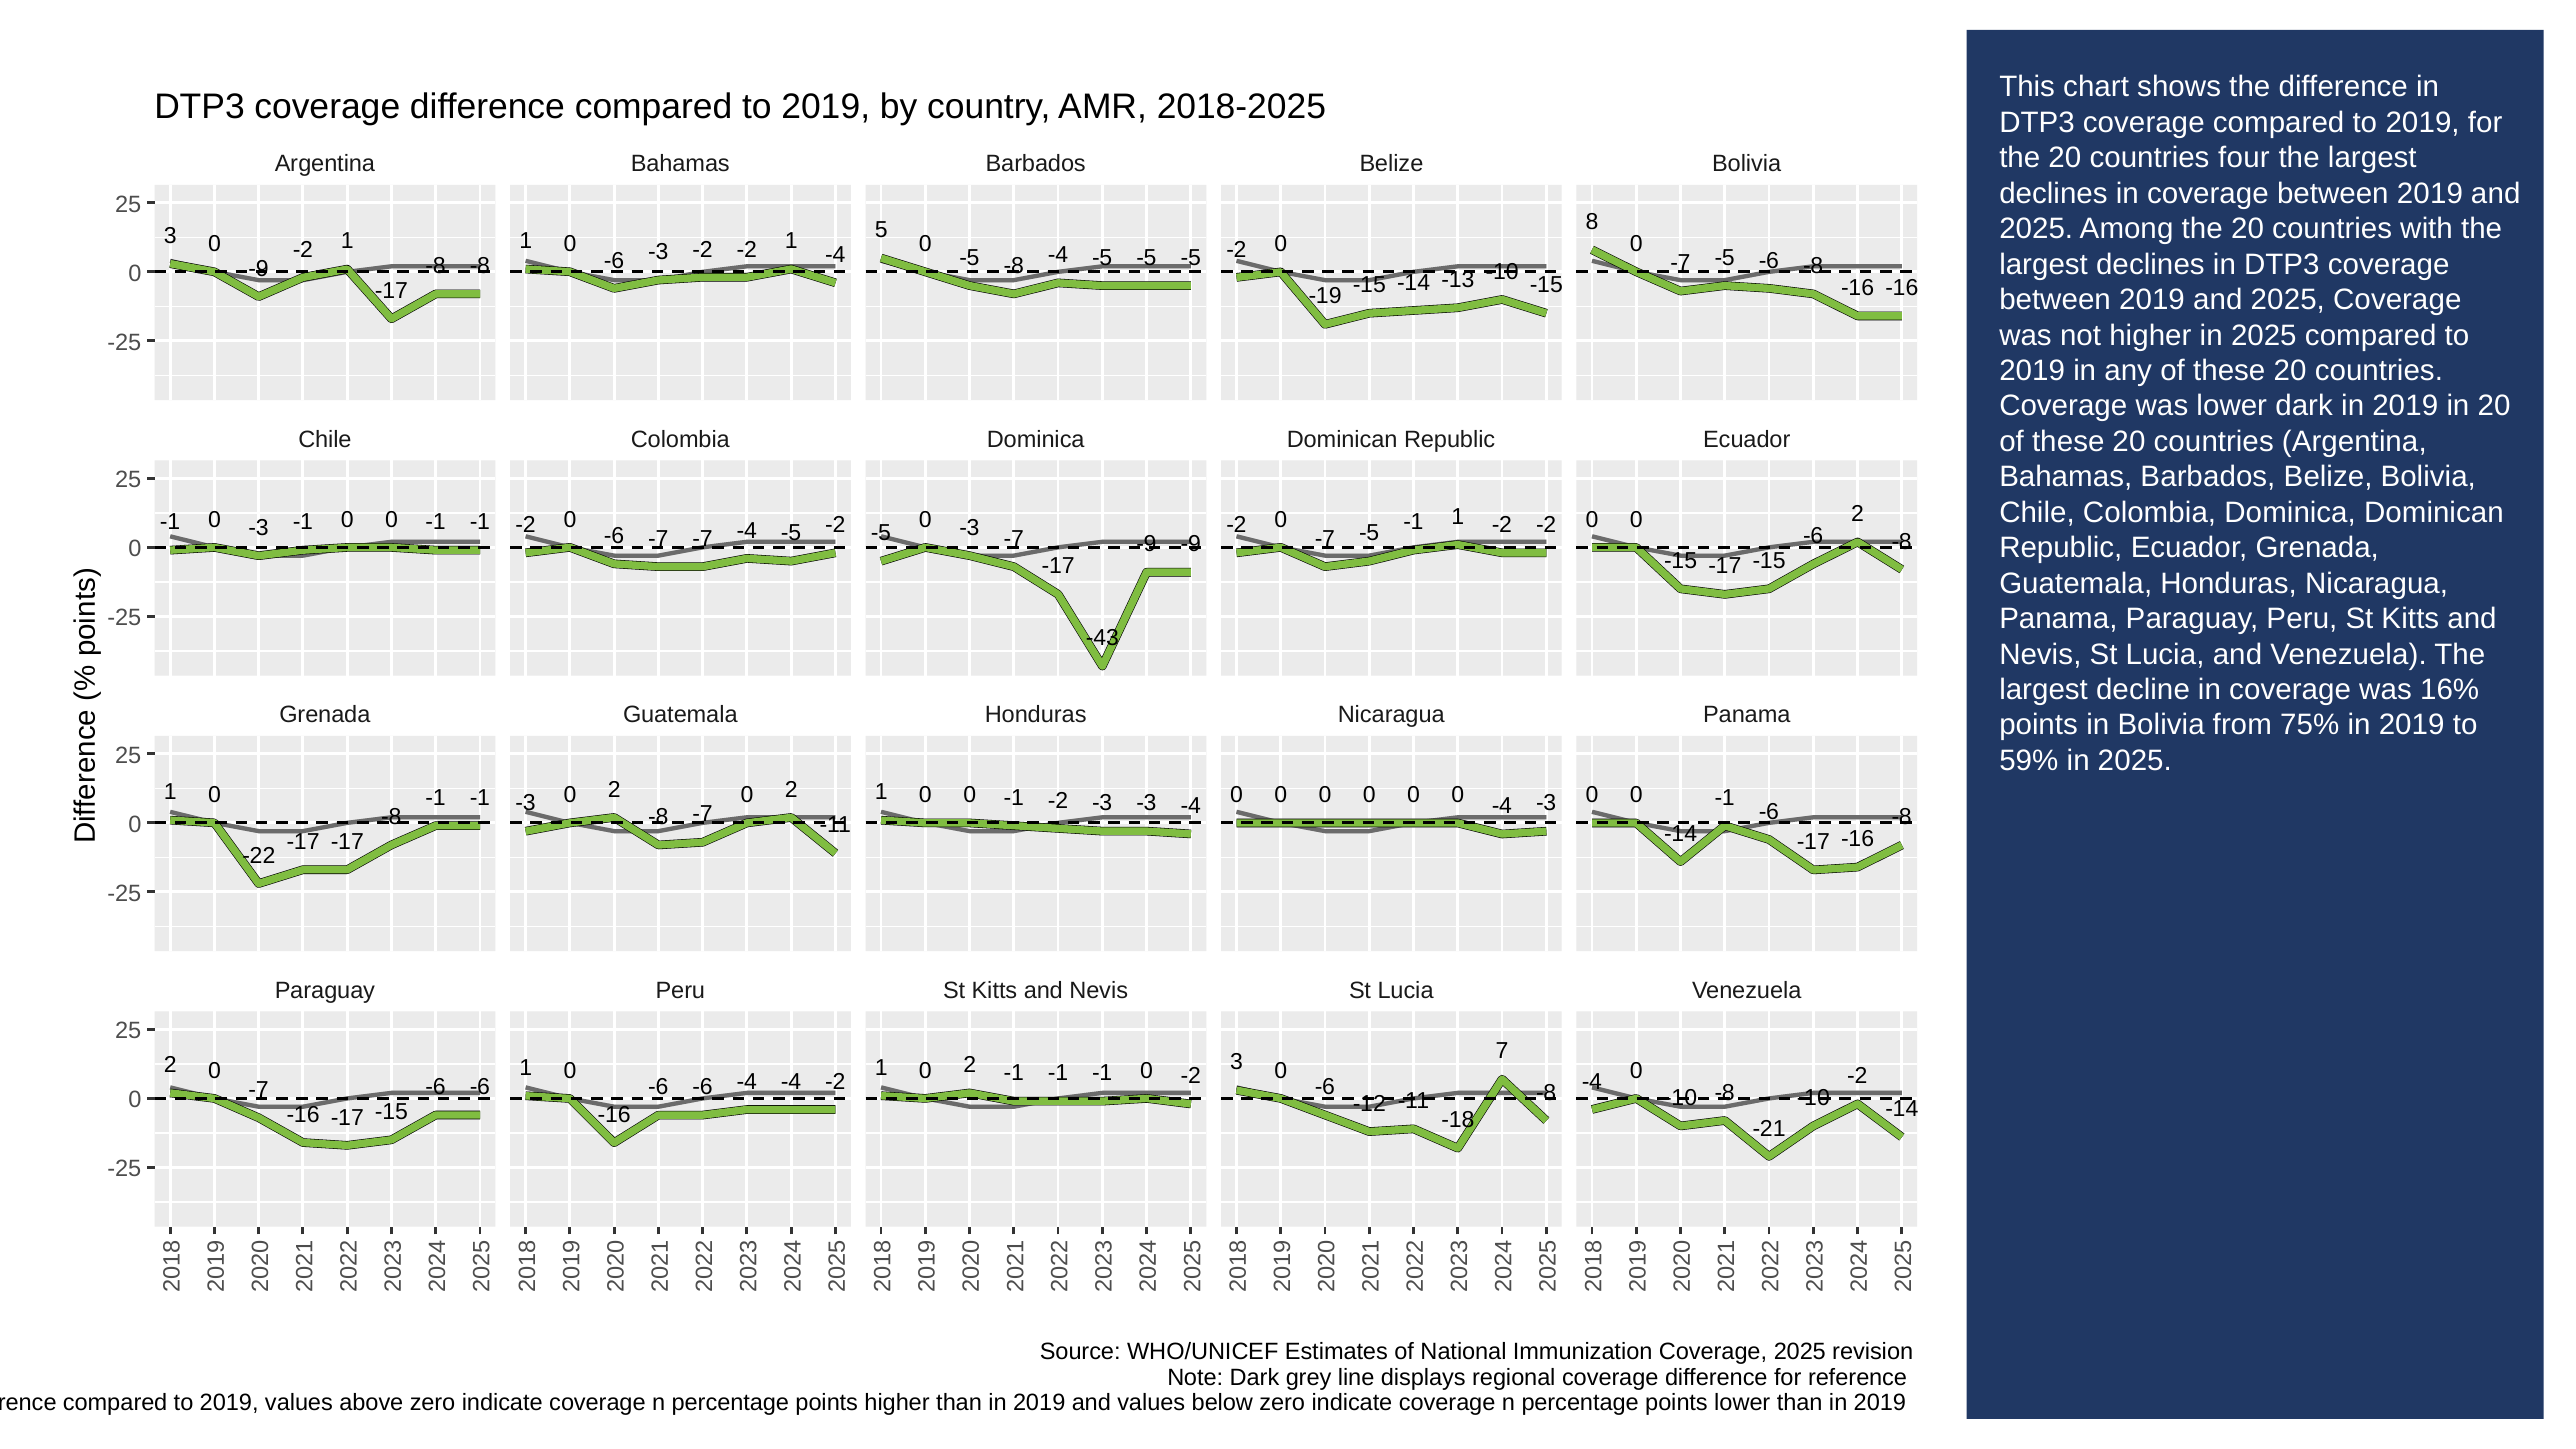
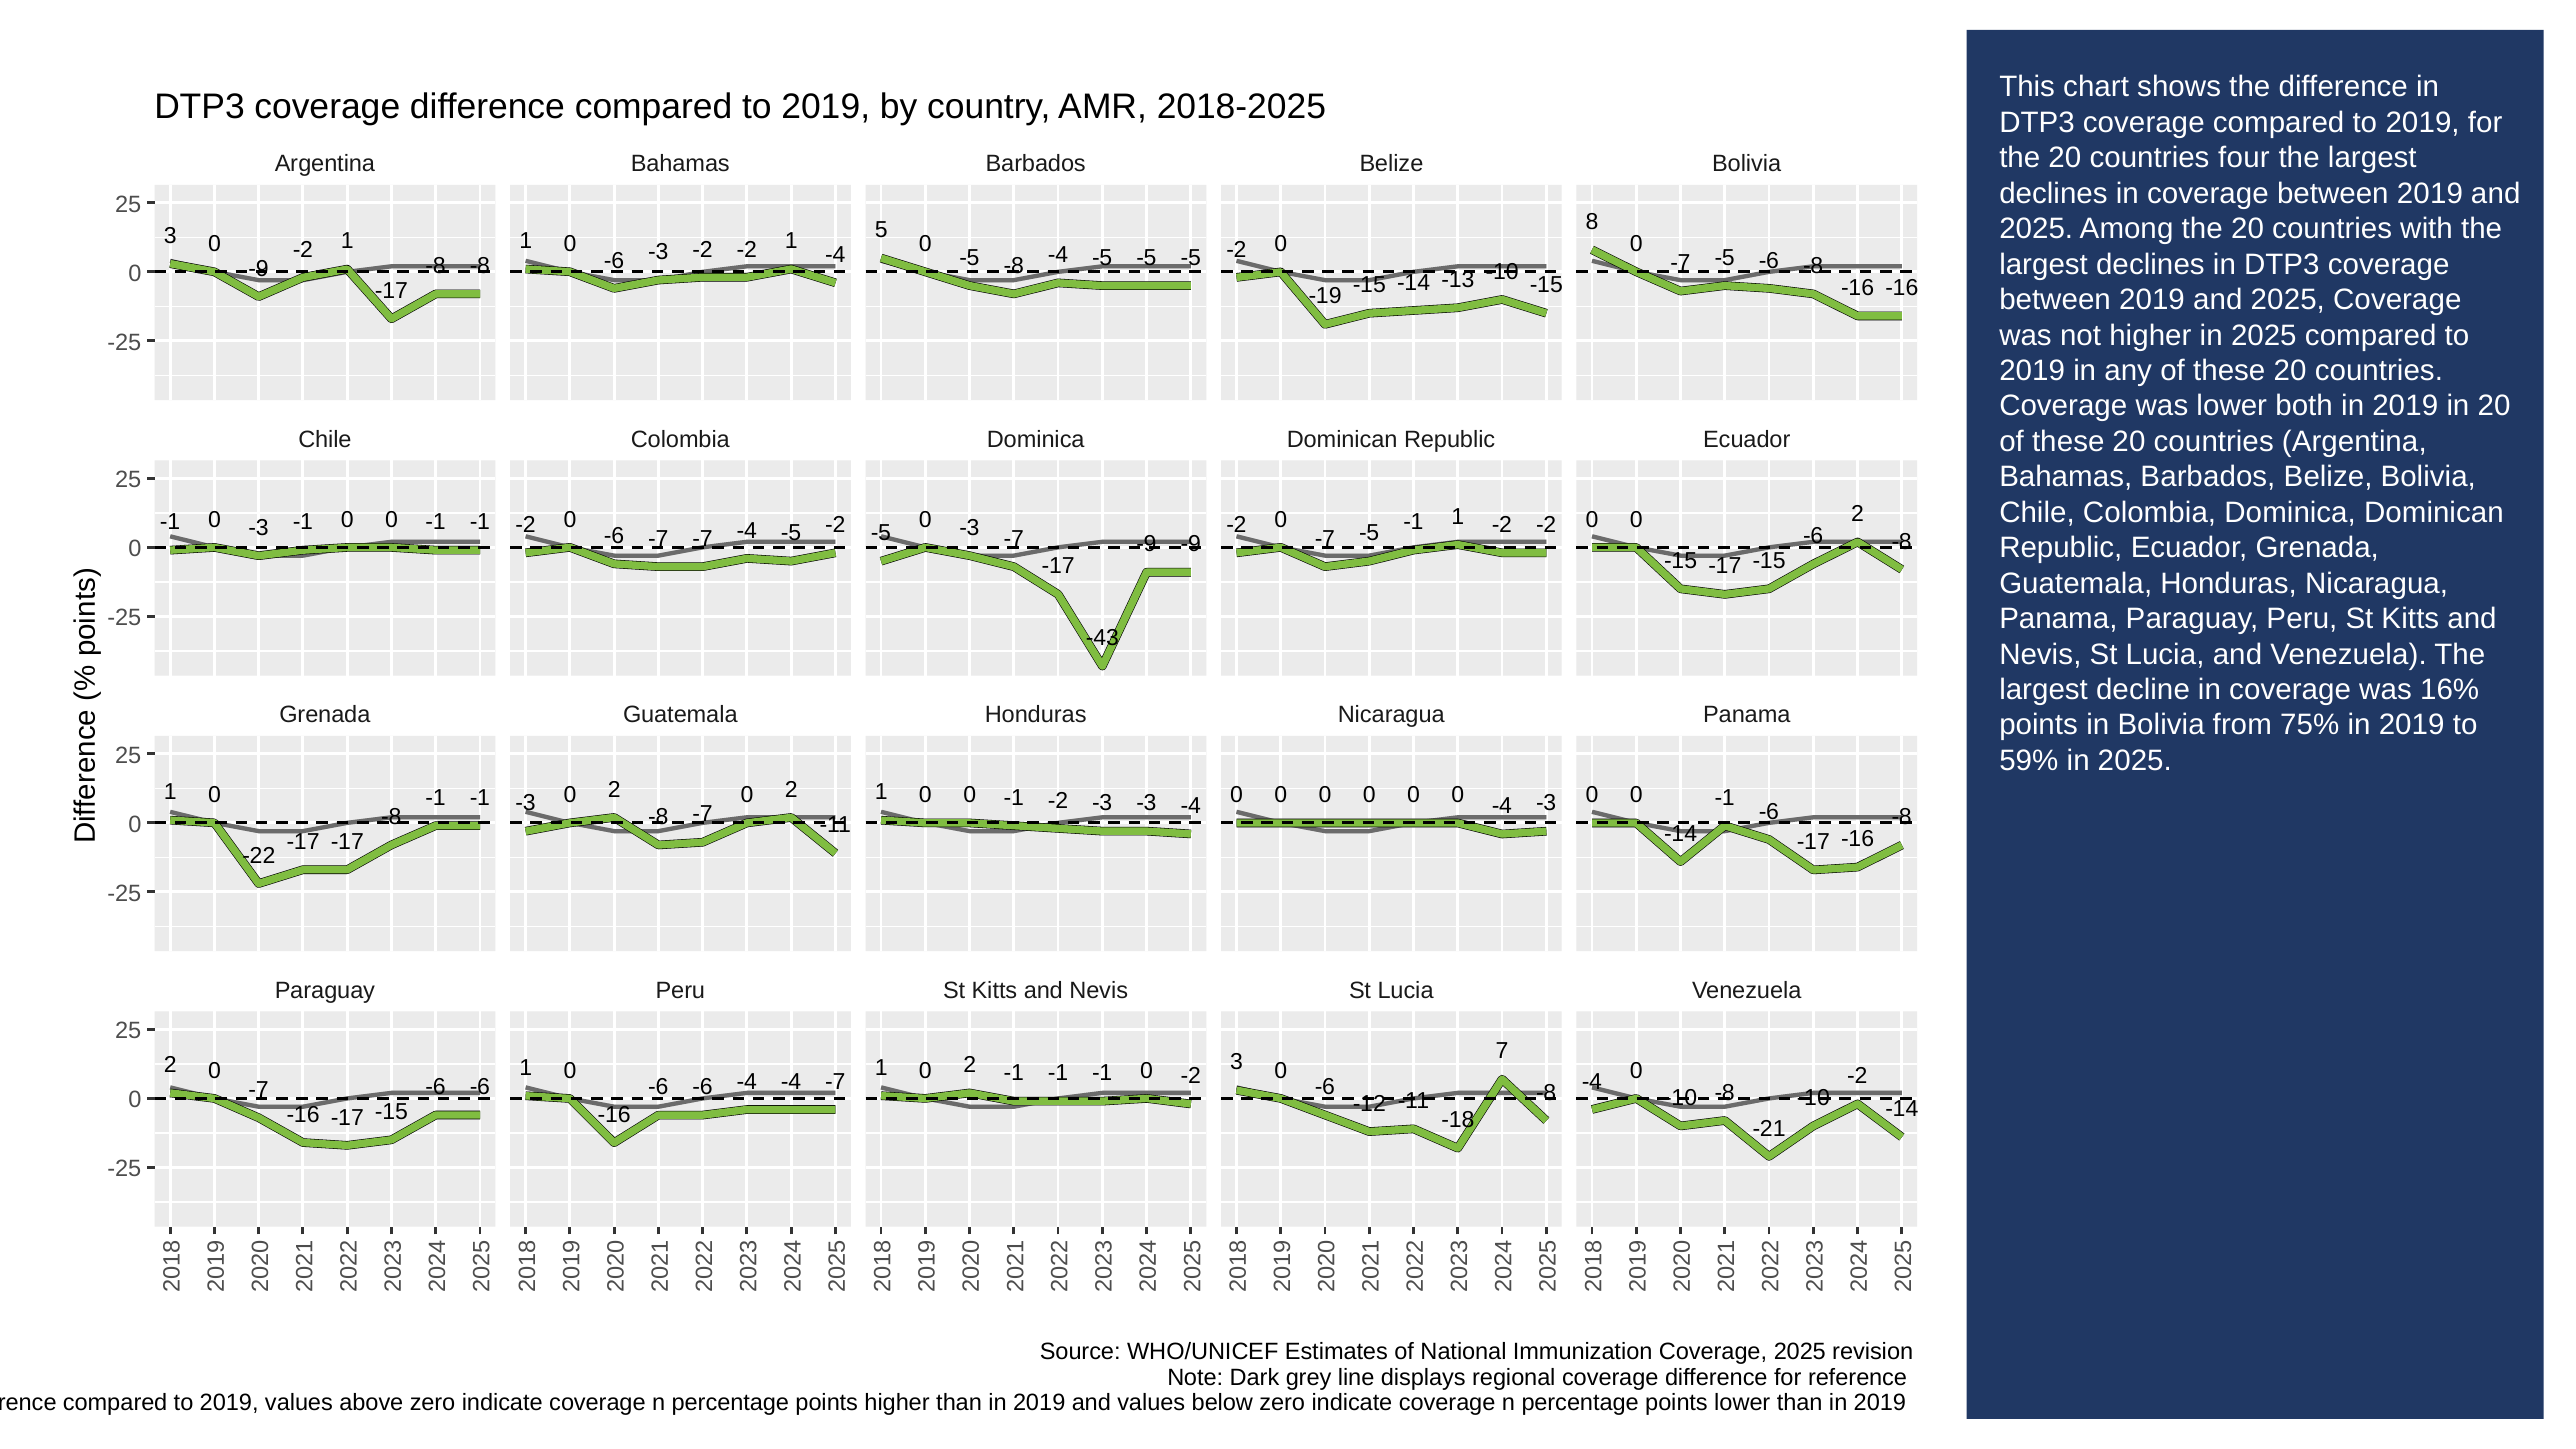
lower dark: dark -> both (2304, 406)
-4 -4 -2: -2 -> -7 (835, 1082)
